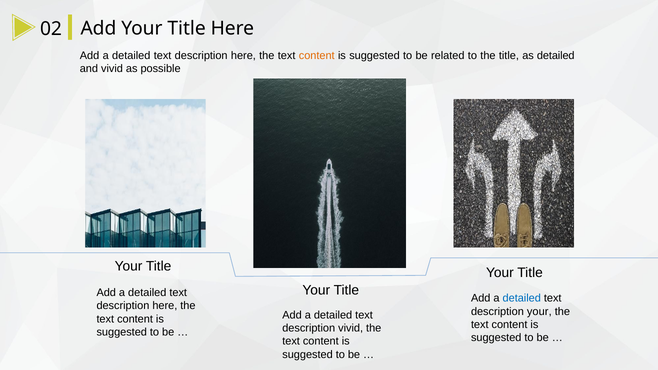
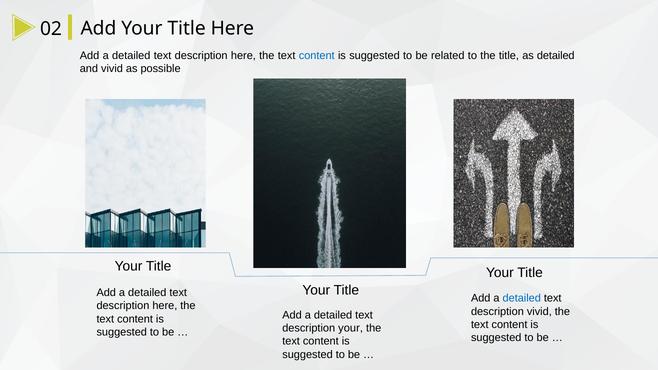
content colour: orange -> blue (317, 56)
description your: your -> vivid (539, 312)
description vivid: vivid -> your (351, 328)
